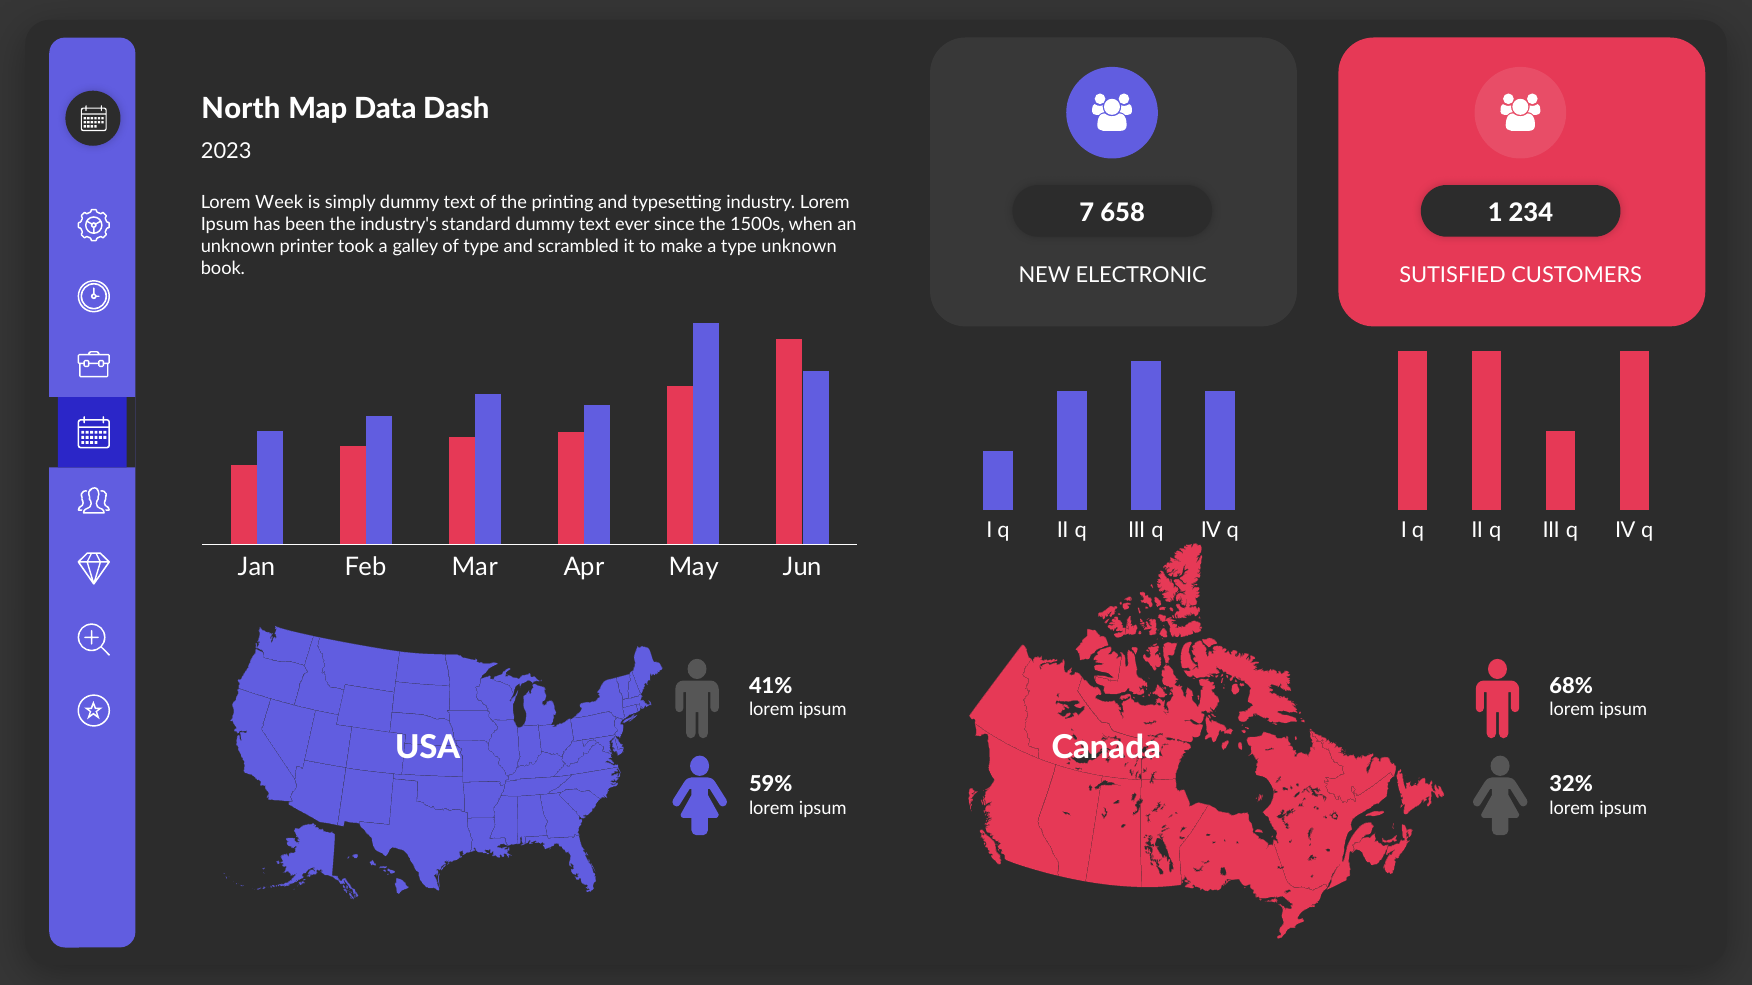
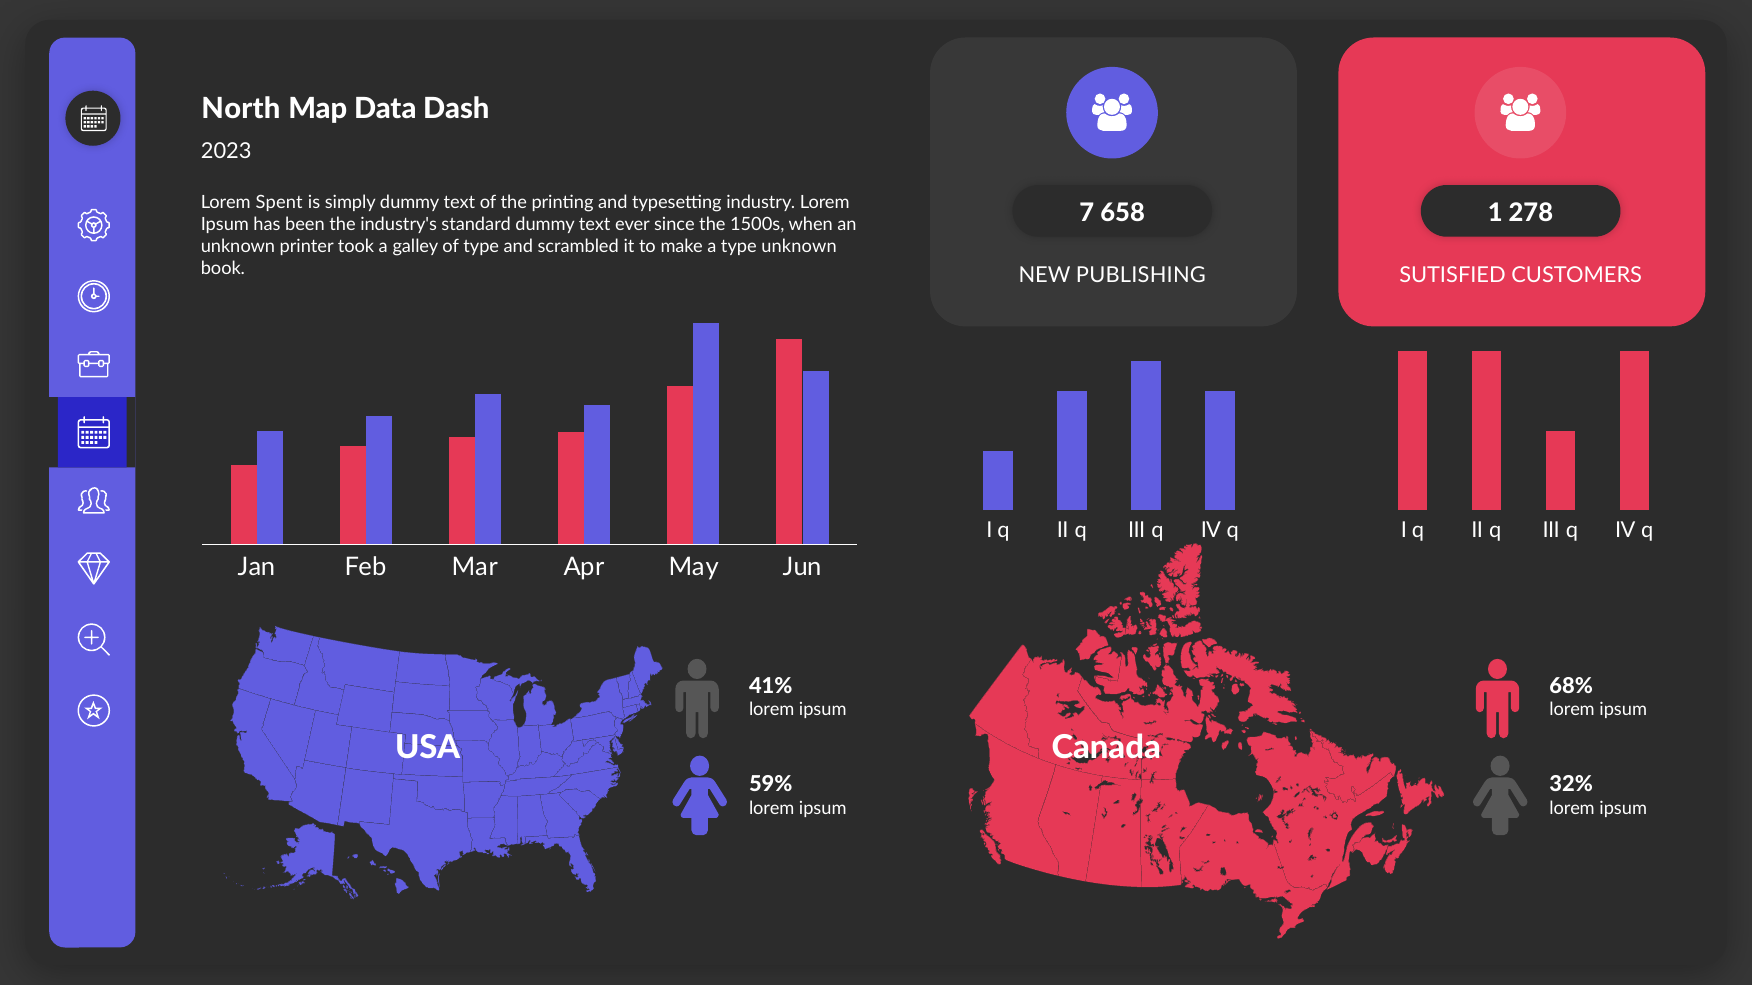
Week: Week -> Spent (279, 203)
234: 234 -> 278 (1531, 213)
ELECTRONIC: ELECTRONIC -> PUBLISHING (1141, 275)
